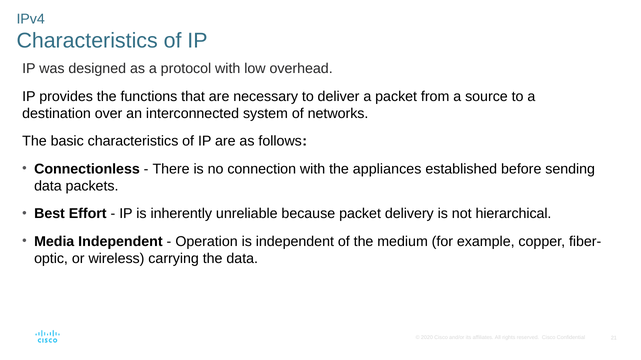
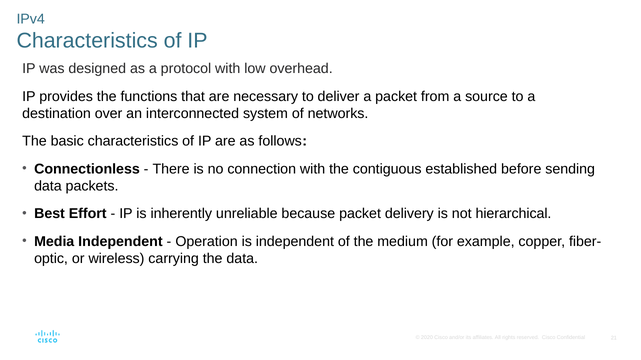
appliances: appliances -> contiguous (387, 169)
